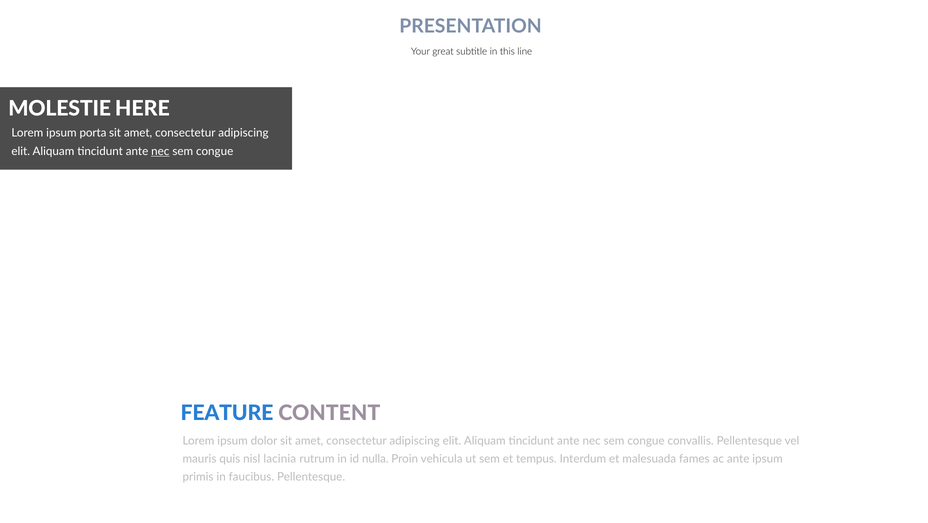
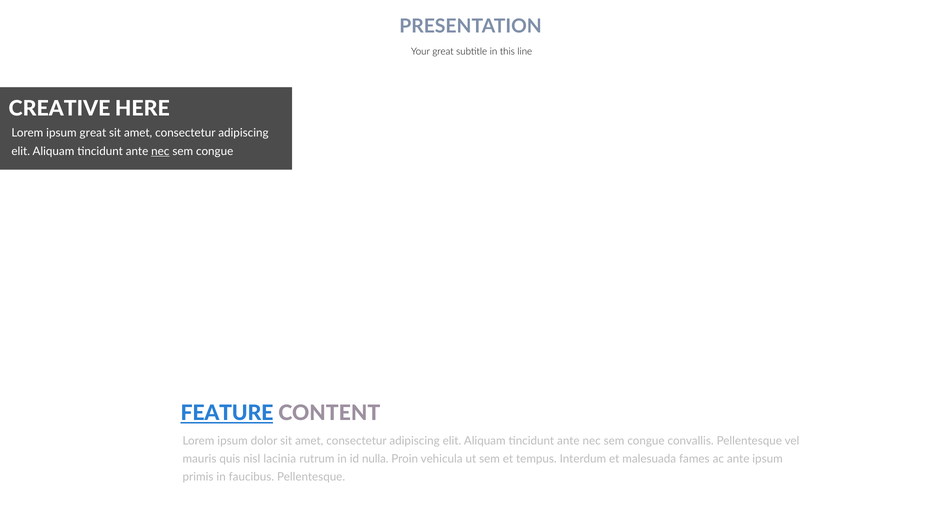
MOLESTIE: MOLESTIE -> CREATIVE (60, 109)
ipsum porta: porta -> great (93, 133)
FEATURE underline: none -> present (227, 414)
